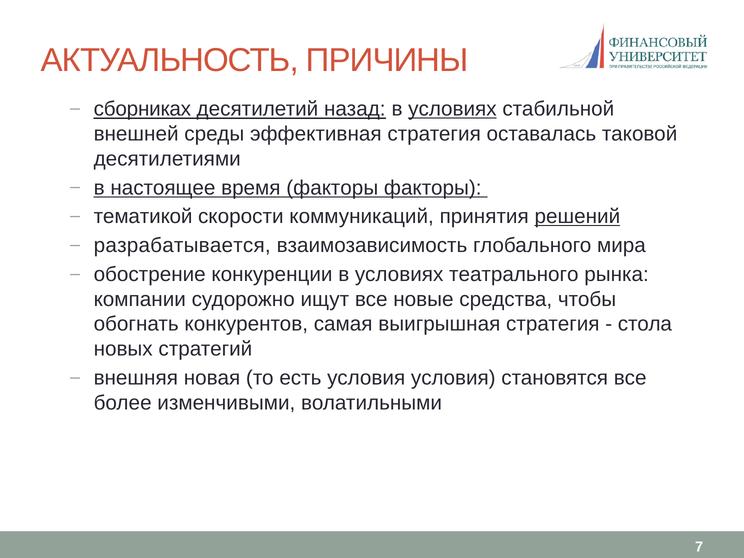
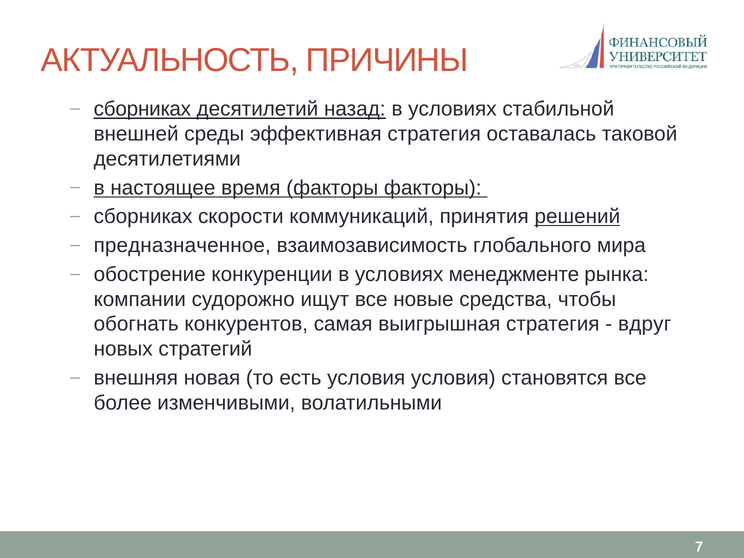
условиях underline: present -> none (452, 109)
тематикой: тематикой -> сборниках (143, 217)
разрабатывается: разрабатывается -> предназначенное (182, 246)
театрального: театрального -> менеджменте (514, 275)
стола: стола -> вдруг (645, 324)
